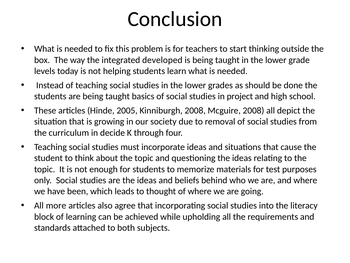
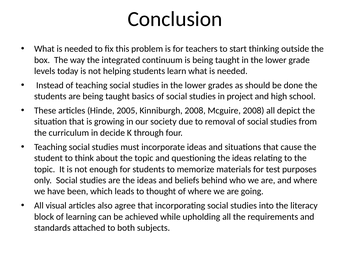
developed: developed -> continuum (162, 60)
more: more -> visual (56, 205)
